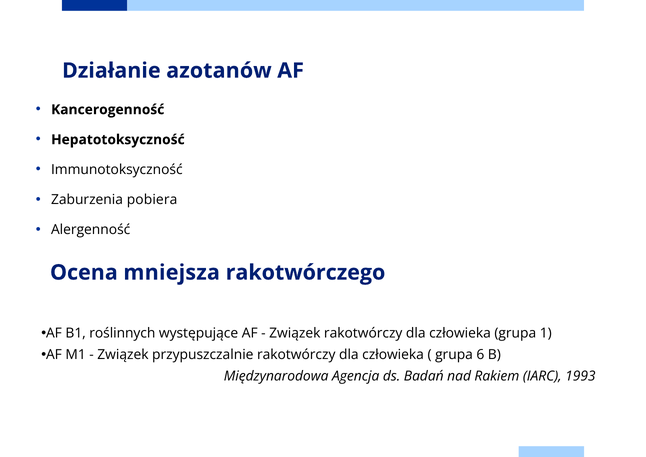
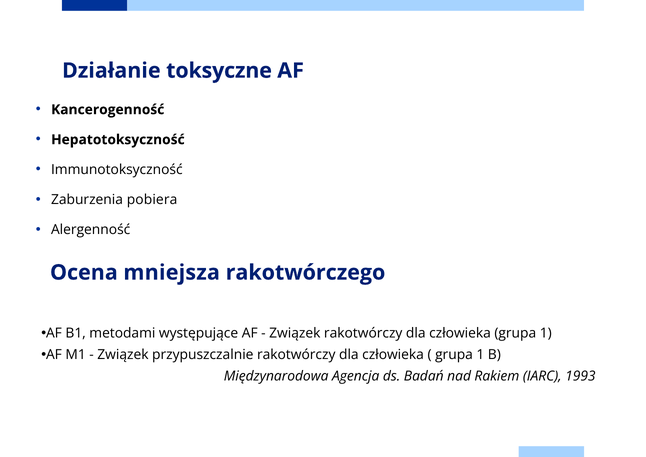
azotanów: azotanów -> toksyczne (219, 71)
roślinnych: roślinnych -> metodami (122, 333)
6: 6 -> 1 (480, 355)
